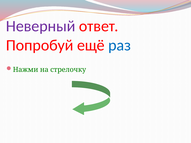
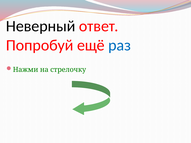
Неверный colour: purple -> black (41, 26)
